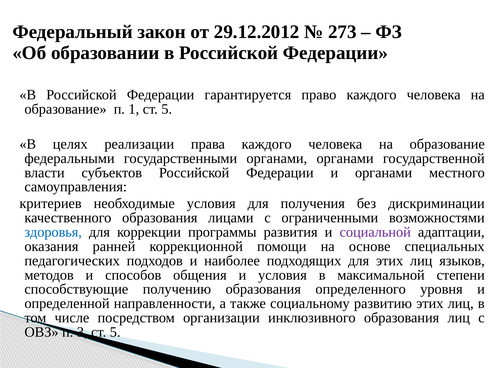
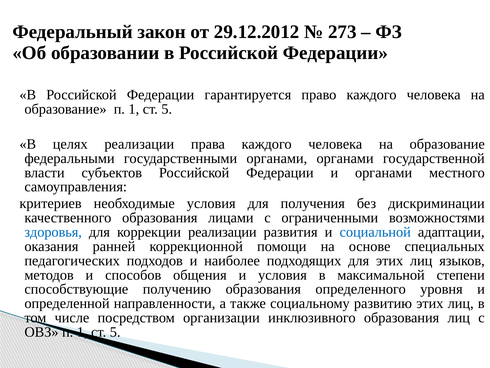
коррекции программы: программы -> реализации (222, 232)
социальной colour: purple -> blue (375, 232)
ОВЗ п 3: 3 -> 1 (82, 332)
